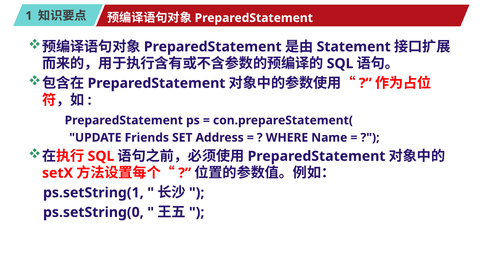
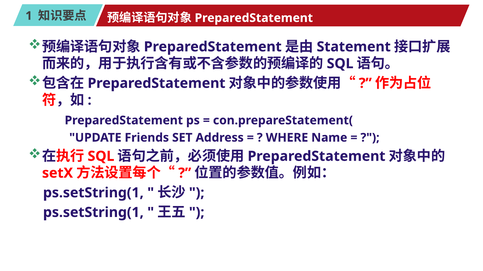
ps.setString(0: ps.setString(0 -> ps.setString(1 (93, 213)
